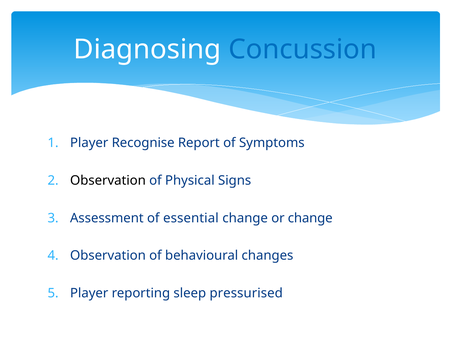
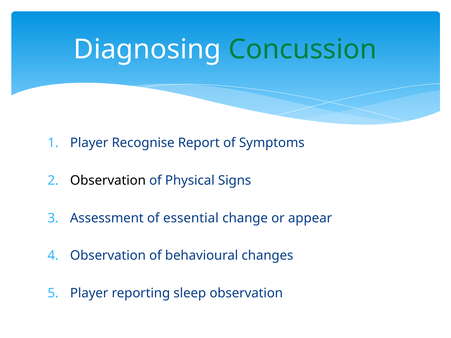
Concussion colour: blue -> green (303, 50)
or change: change -> appear (310, 218)
sleep pressurised: pressurised -> observation (246, 293)
